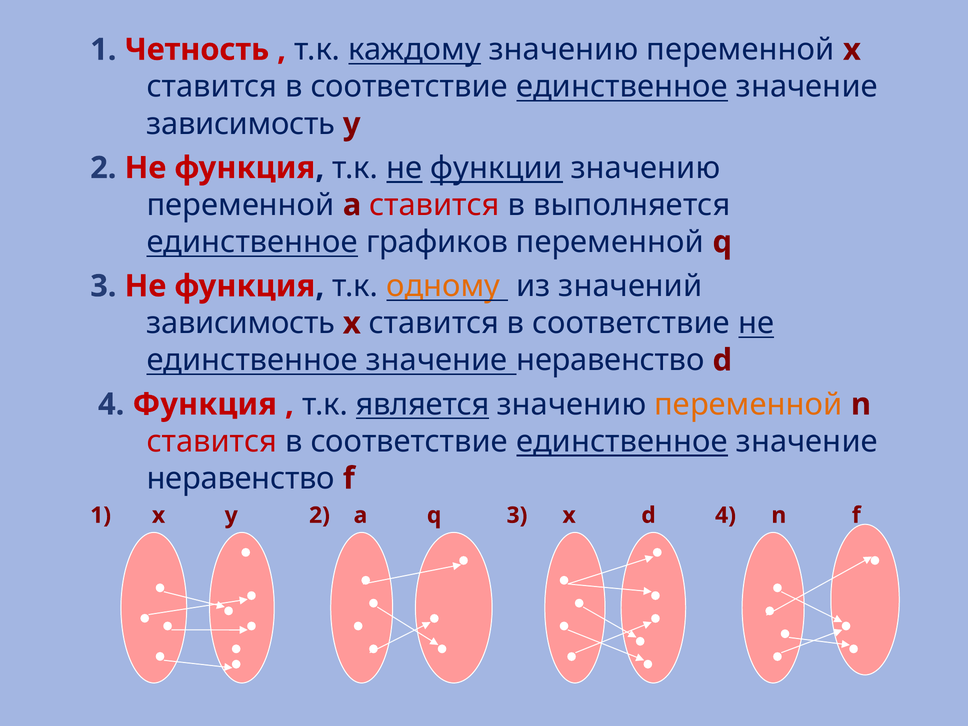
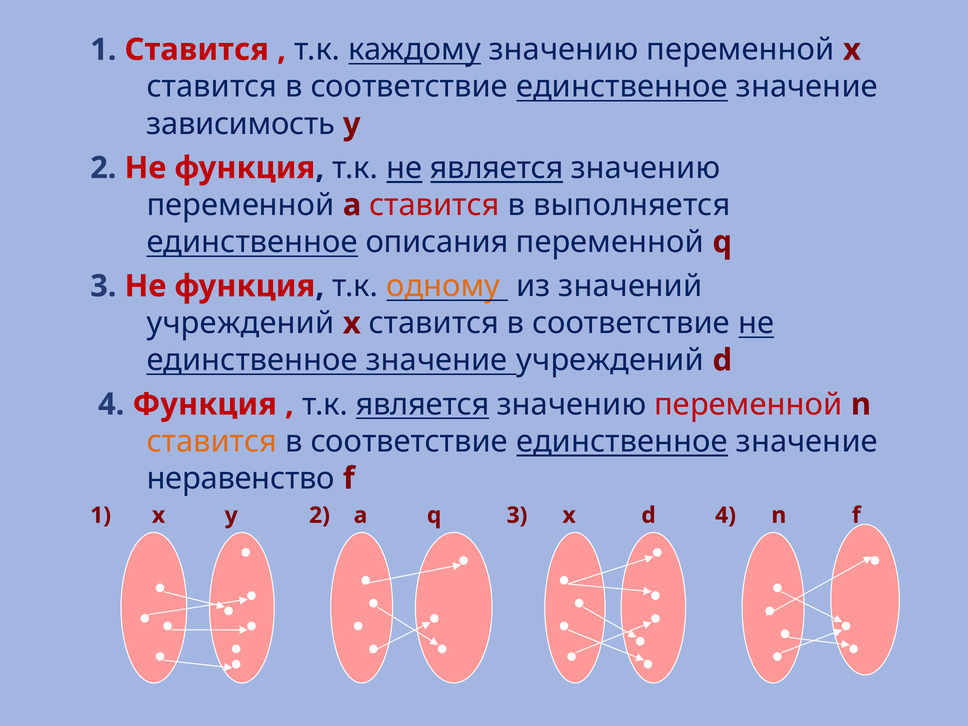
1 Четность: Четность -> Ставится (197, 50)
не функции: функции -> является (497, 168)
графиков: графиков -> описания (437, 242)
зависимость: зависимость -> учреждений (241, 323)
неравенство: неравенство -> учреждений (610, 360)
переменной colour: orange -> red (748, 404)
ставится colour: red -> orange (212, 441)
